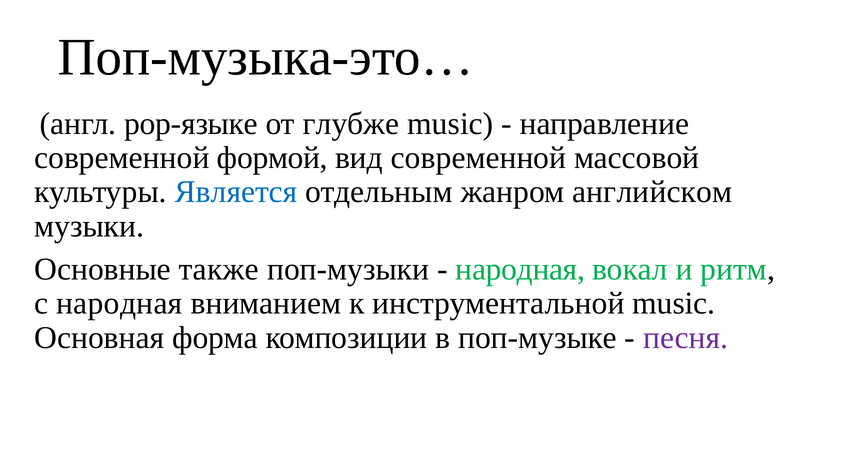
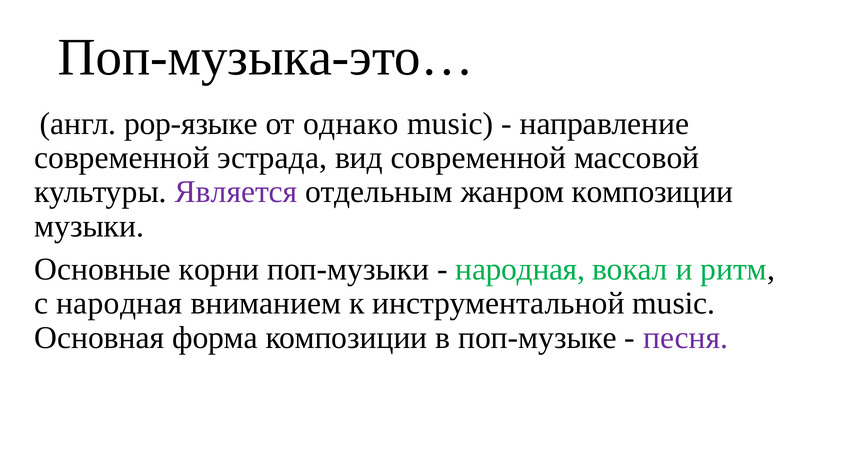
глубже: глубже -> однако (351, 124)
формой: формой -> эстрада (272, 158)
Является colour: blue -> purple (236, 192)
жанром английском: английском -> композиции (652, 192)
также: также -> корни (219, 269)
